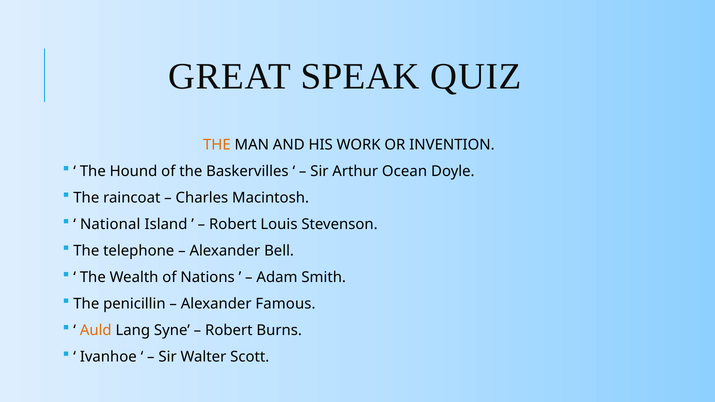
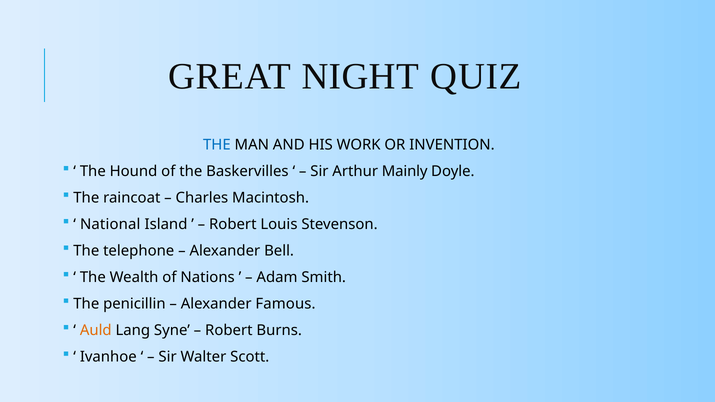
SPEAK: SPEAK -> NIGHT (360, 77)
THE colour: orange -> blue (217, 145)
Ocean: Ocean -> Mainly (405, 171)
